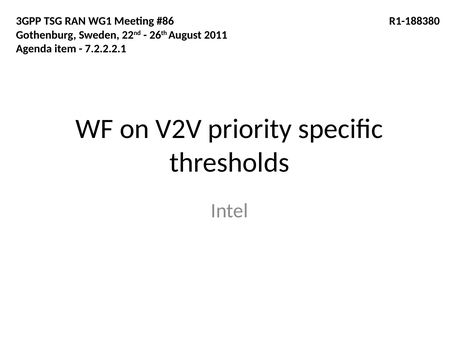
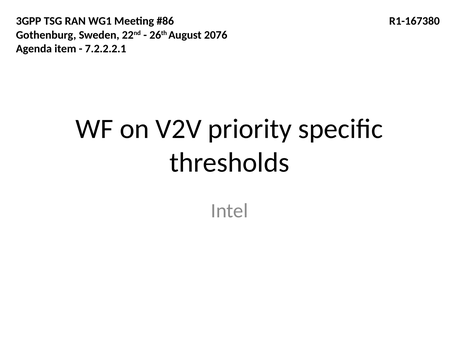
R1-188380: R1-188380 -> R1-167380 (414, 21)
2011: 2011 -> 2076 (216, 35)
